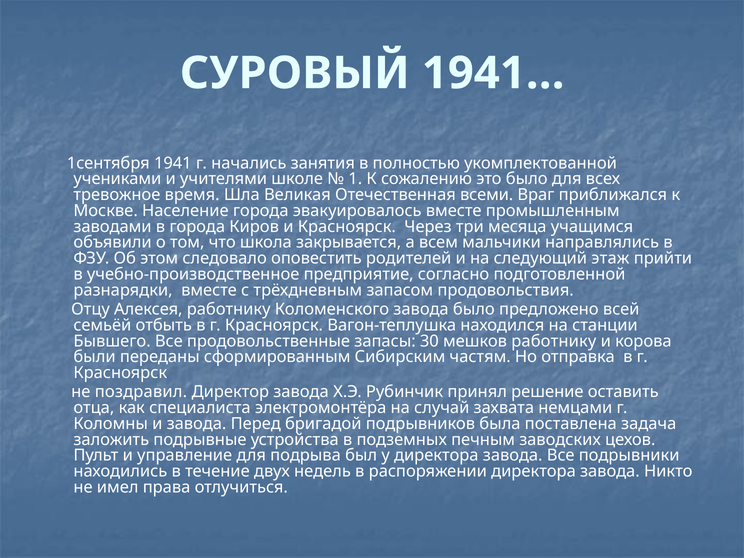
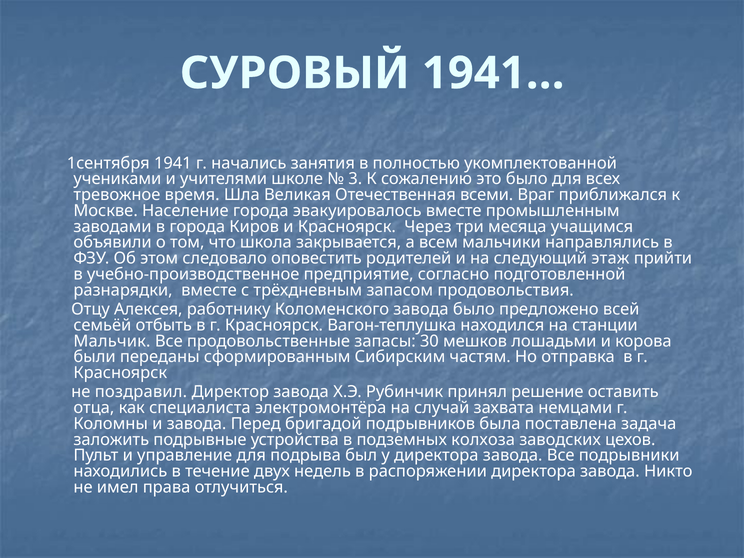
1: 1 -> 3 (355, 179)
Бывшего: Бывшего -> Мальчик (112, 341)
мешков работнику: работнику -> лошадьми (554, 341)
печным: печным -> колхоза (483, 440)
